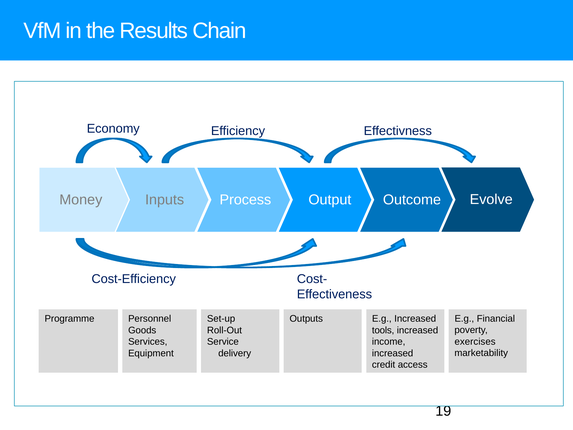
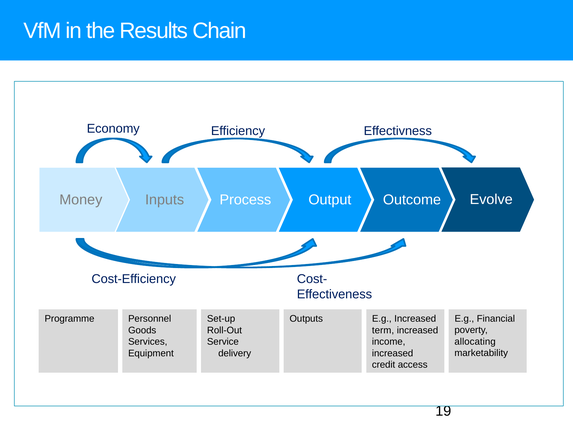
tools: tools -> term (383, 330)
exercises: exercises -> allocating (475, 341)
